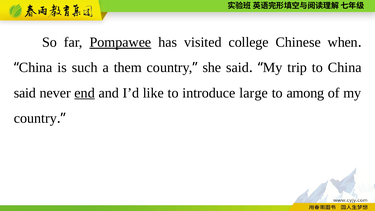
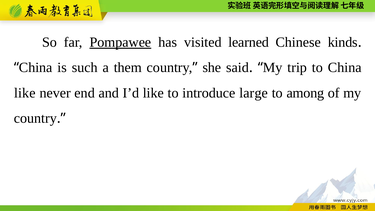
college: college -> learned (249, 42)
when: when -> kinds (343, 42)
said: said -> like (25, 93)
end underline: present -> none (85, 93)
